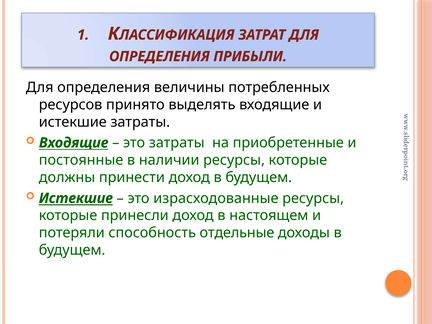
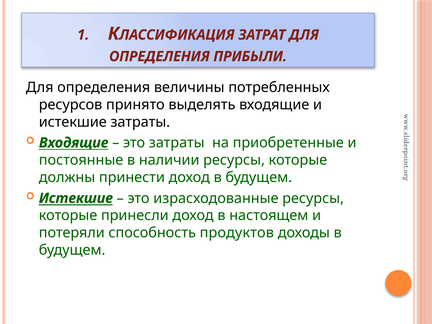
отдельные: отдельные -> продуктов (237, 233)
